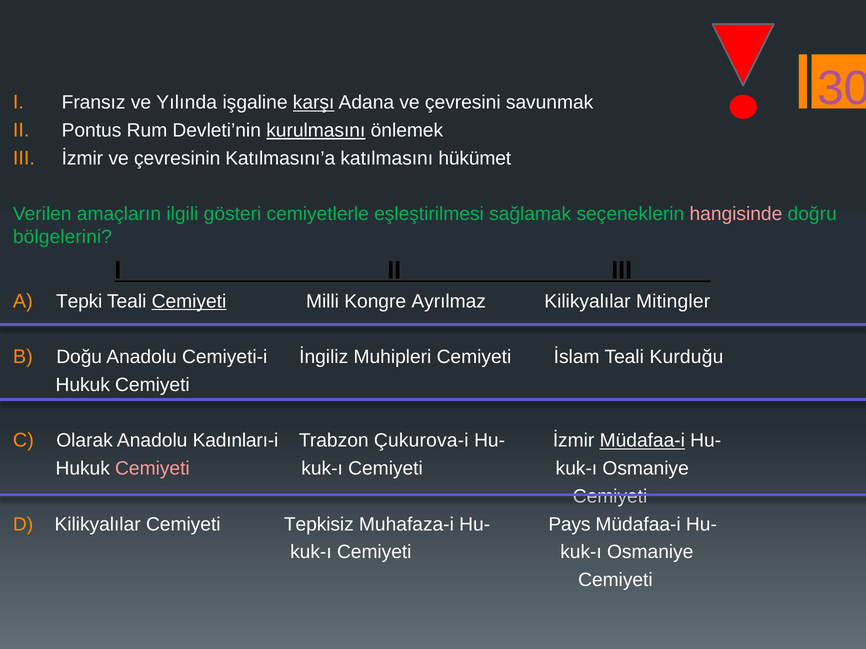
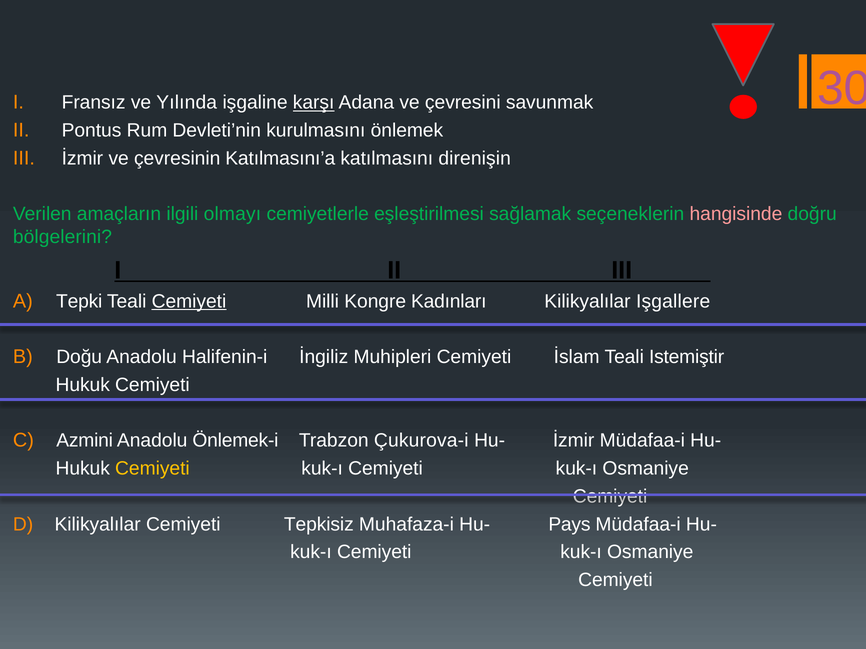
kurulmasını underline: present -> none (316, 131)
hükümet: hükümet -> direnişin (475, 158)
gösteri: gösteri -> olmayı (232, 214)
Ayrılmaz: Ayrılmaz -> Kadınları (449, 302)
Mitingler: Mitingler -> Işgallere (673, 302)
Cemiyeti-i: Cemiyeti-i -> Halifenin-i (225, 357)
Kurduğu: Kurduğu -> Istemiştir (687, 357)
Olarak: Olarak -> Azmini (85, 441)
Kadınları-i: Kadınları-i -> Önlemek-i (235, 441)
Müdafaa-i underline: present -> none (642, 441)
Cemiyeti colour: pink -> yellow (152, 469)
